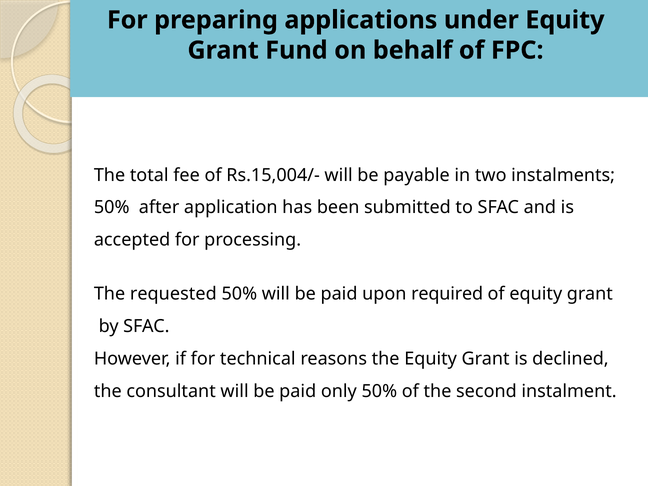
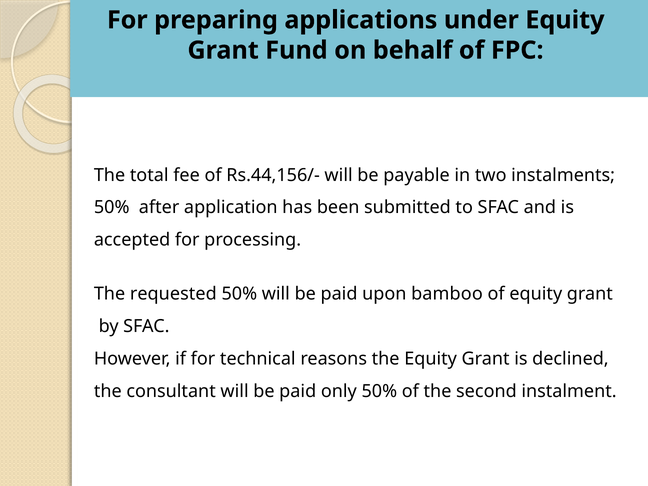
Rs.15,004/-: Rs.15,004/- -> Rs.44,156/- (273, 175)
required: required -> bamboo (447, 294)
